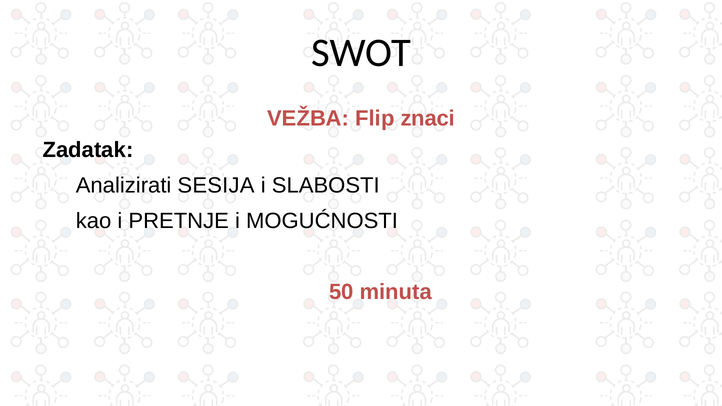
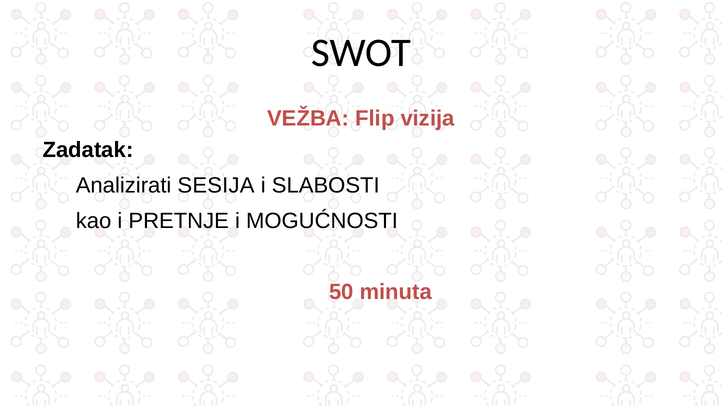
znaci: znaci -> vizija (428, 119)
